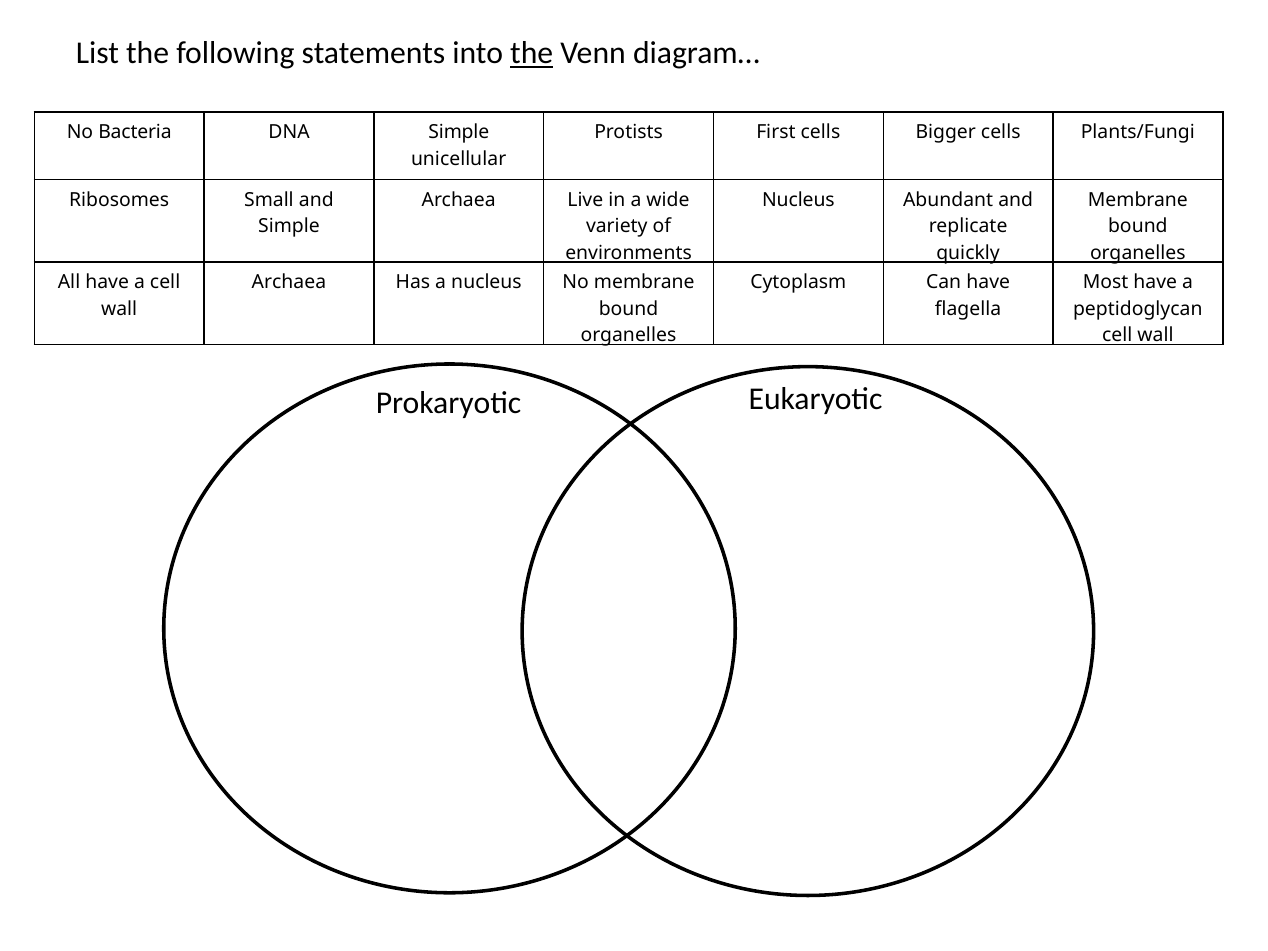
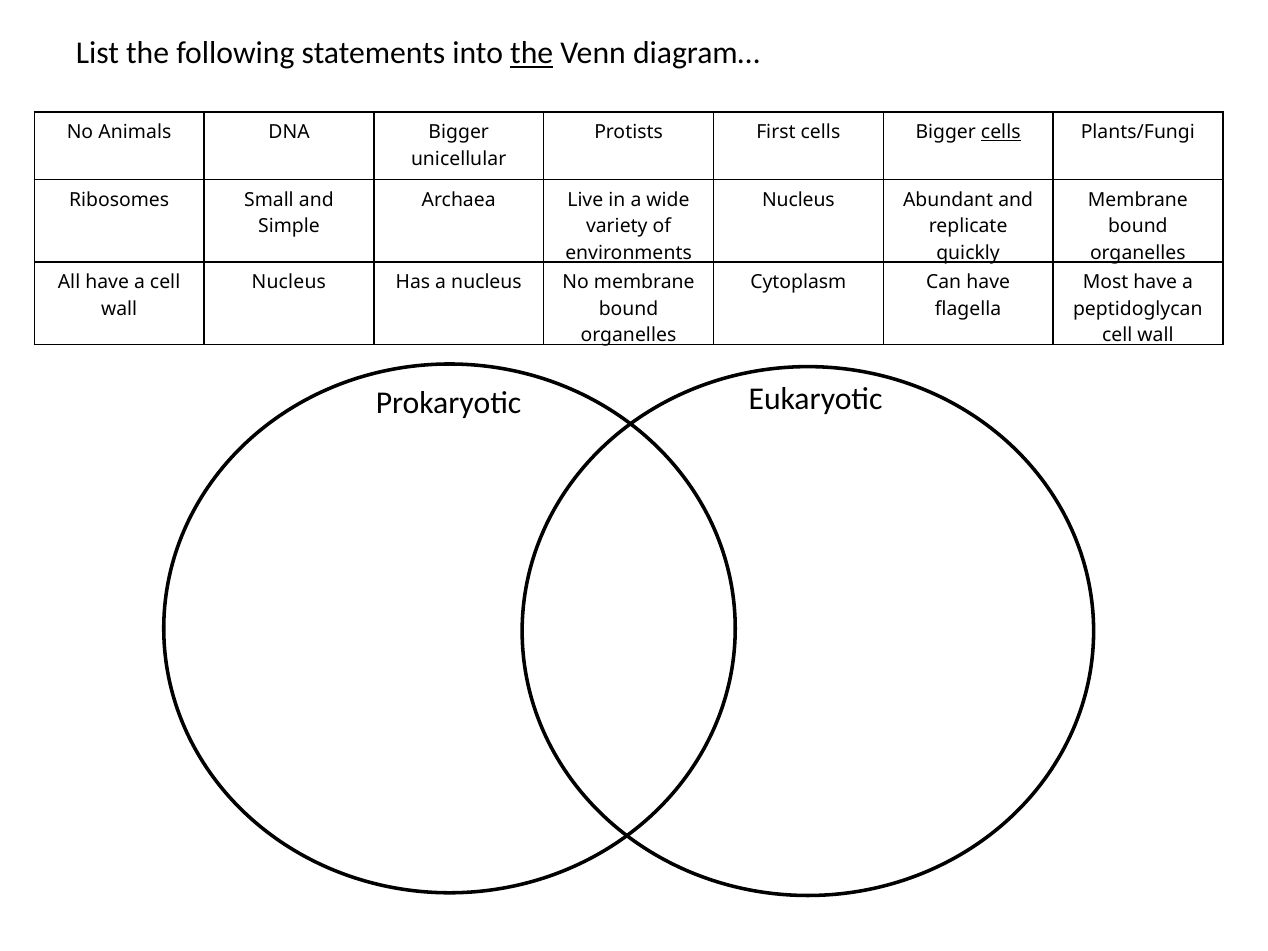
Bacteria: Bacteria -> Animals (135, 133)
DNA Simple: Simple -> Bigger (459, 133)
cells underline: none -> present (1001, 133)
Archaea: Archaea -> Nucleus (289, 283)
